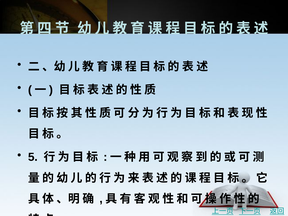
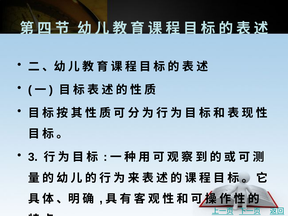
5: 5 -> 3 (33, 157)
